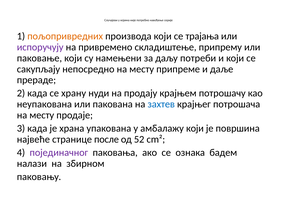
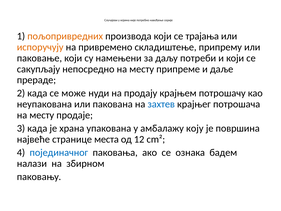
испоручују colour: purple -> orange (40, 47)
храну: храну -> мoжe (74, 93)
амбалажу који: који -> кojу (195, 128)
после: после -> места (106, 139)
52: 52 -> 12 (139, 139)
појединачног colour: purple -> blue (59, 152)
